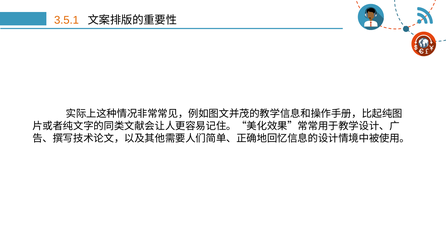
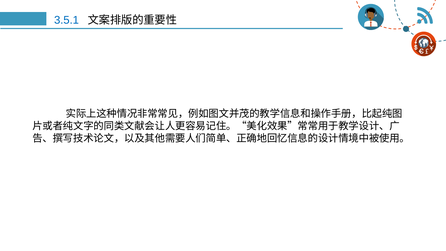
3.5.1 colour: orange -> blue (67, 20)
